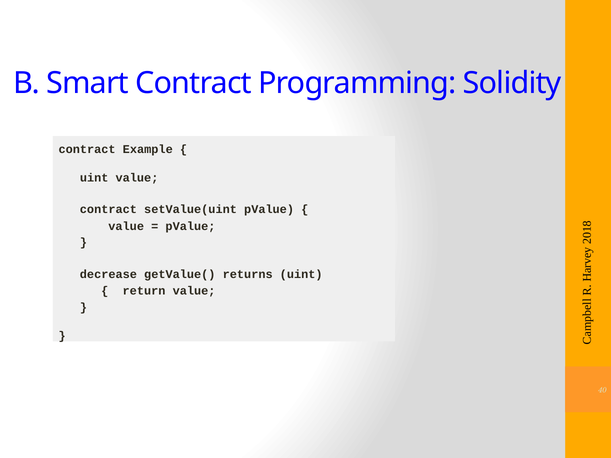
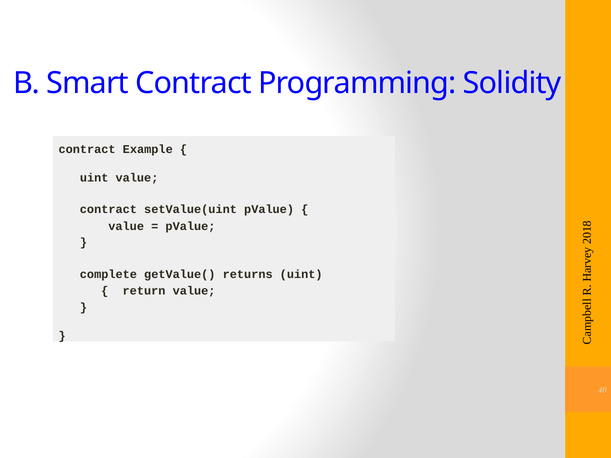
decrease: decrease -> complete (108, 274)
